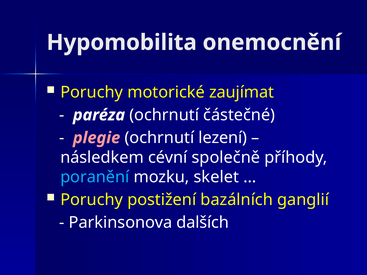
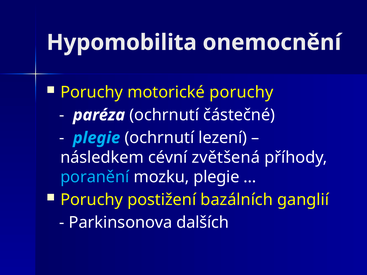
motorické zaujímat: zaujímat -> poruchy (241, 92)
plegie colour: pink -> light blue (97, 138)
společně: společně -> zvětšená (226, 158)
mozku skelet: skelet -> plegie (216, 177)
